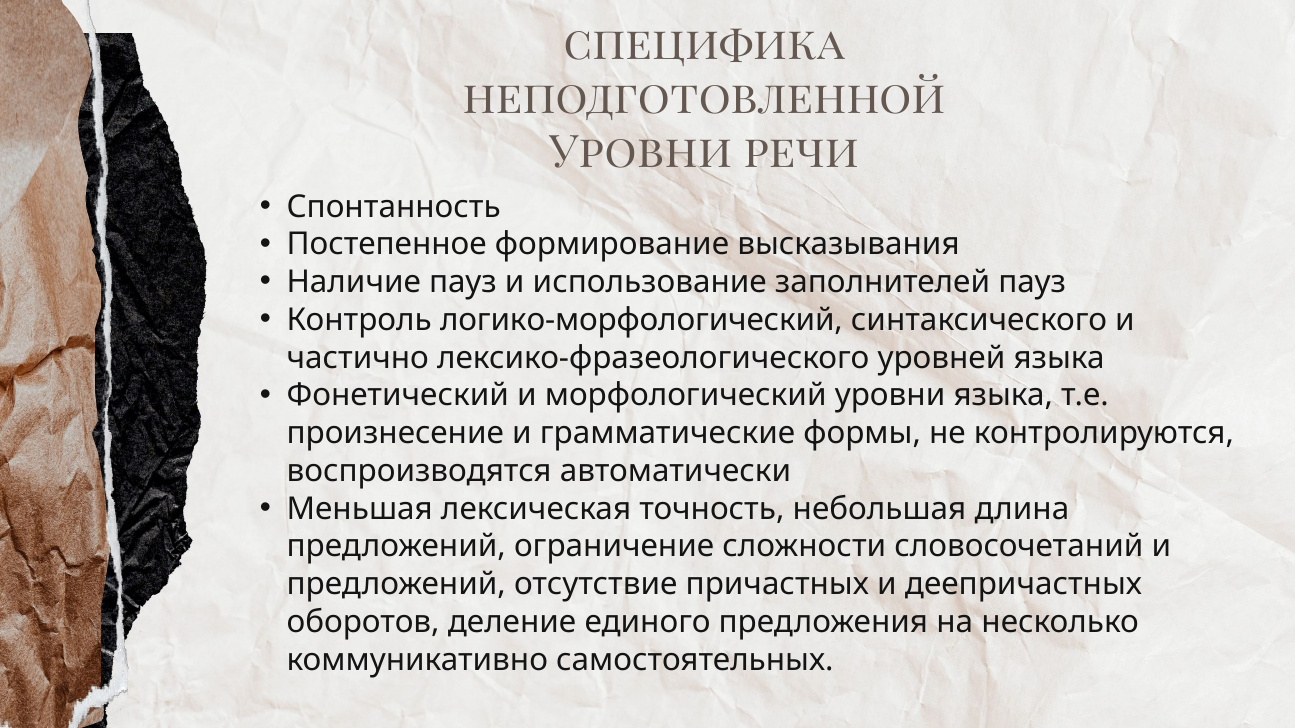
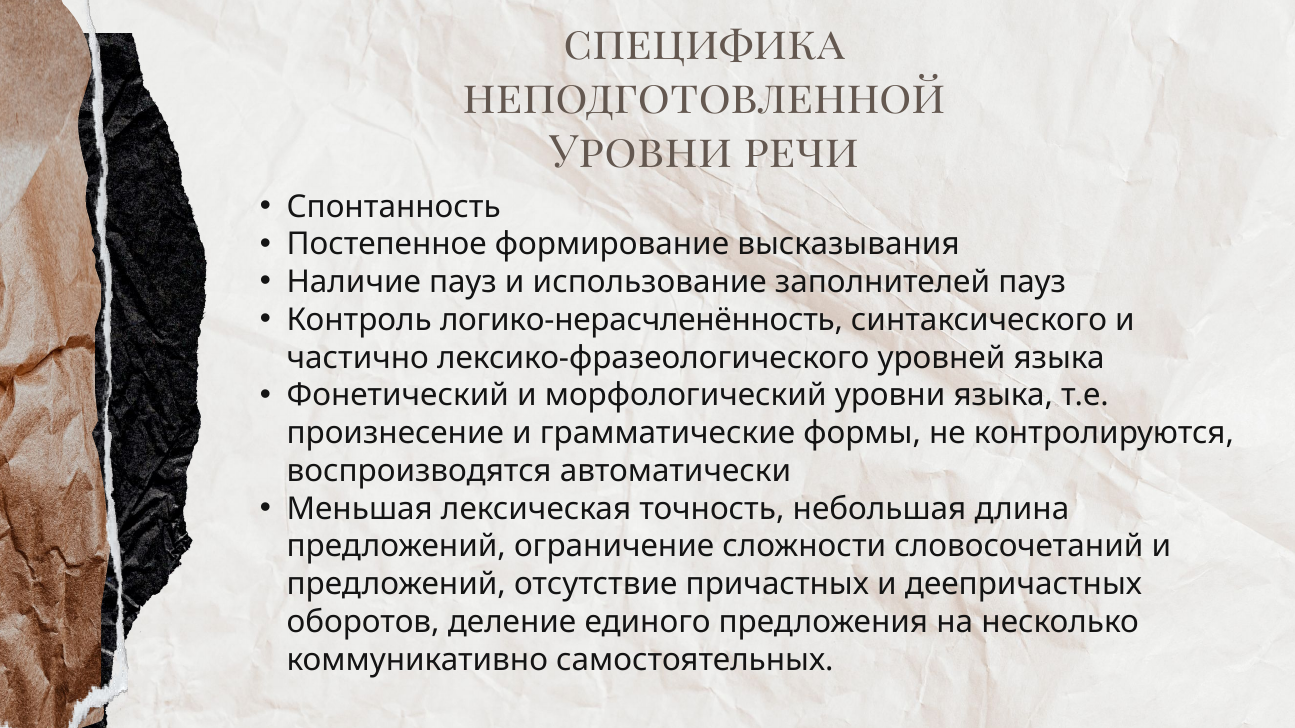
логико-морфологический: логико-морфологический -> логико-нерасчленённость (642, 320)
